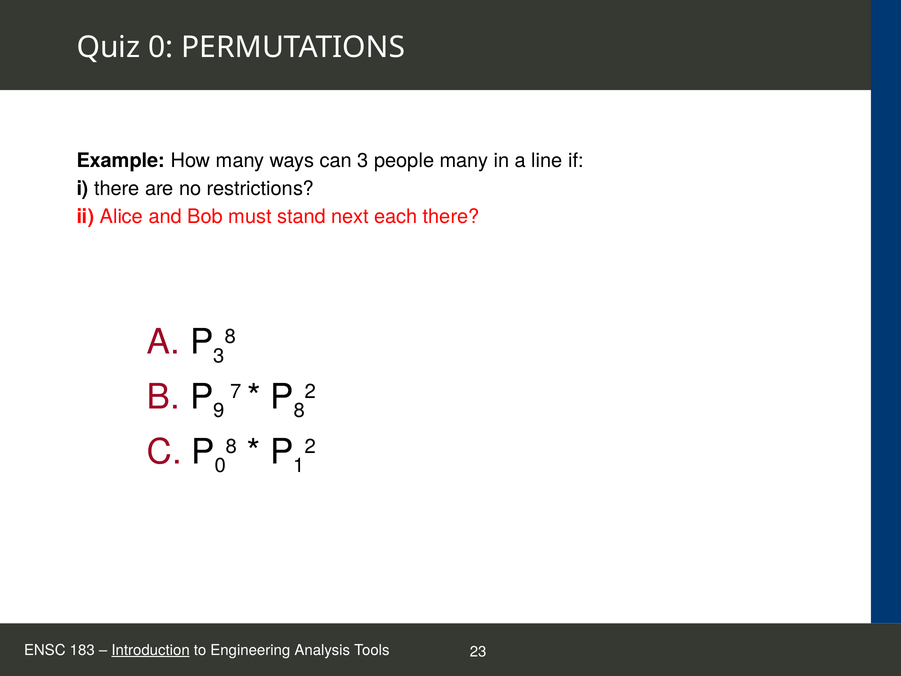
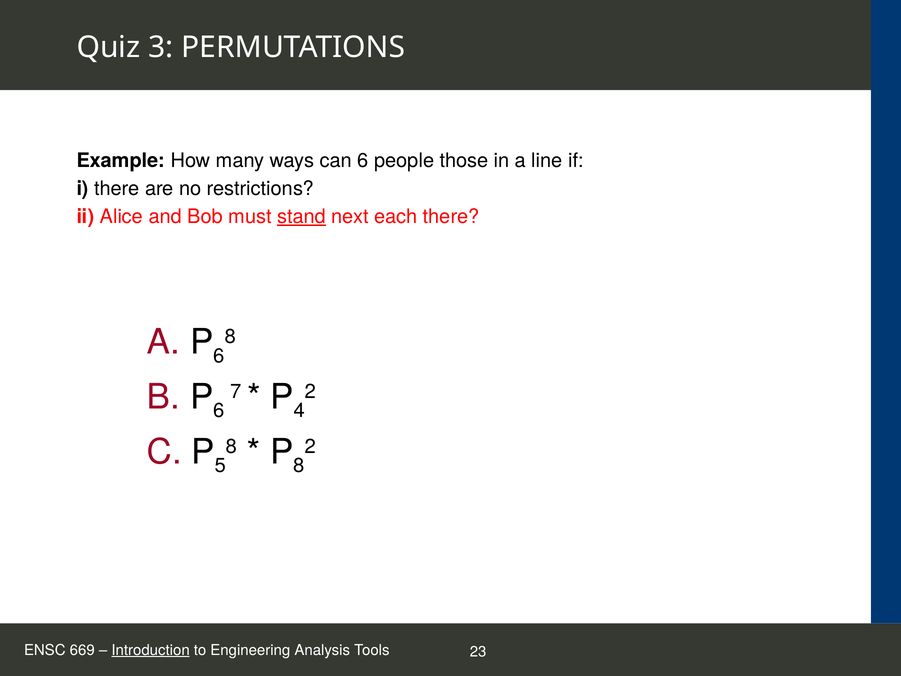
Quiz 0: 0 -> 3 (161, 47)
can 3: 3 -> 6 (363, 161)
people many: many -> those (464, 161)
stand underline: none -> present (302, 217)
3: 3 -> 6 (219, 356)
9: 9 -> 6 (219, 411)
8: 8 -> 4 (299, 411)
0: 0 -> 5 (220, 466)
1: 1 -> 8 (299, 466)
183: 183 -> 669 (82, 650)
